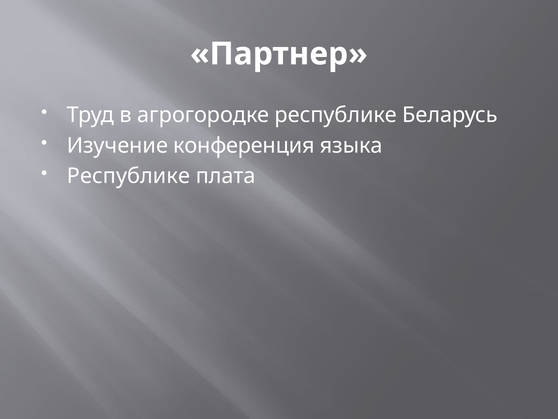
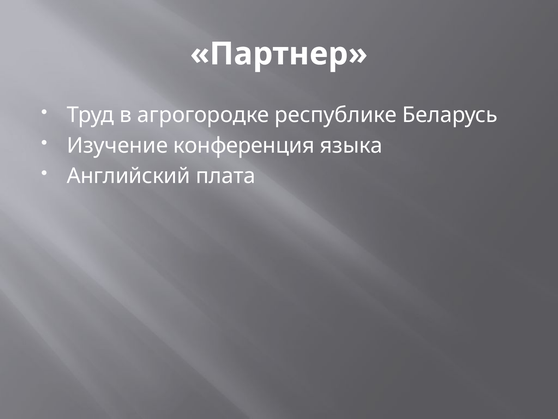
Республике: Республике -> Английский (129, 176)
